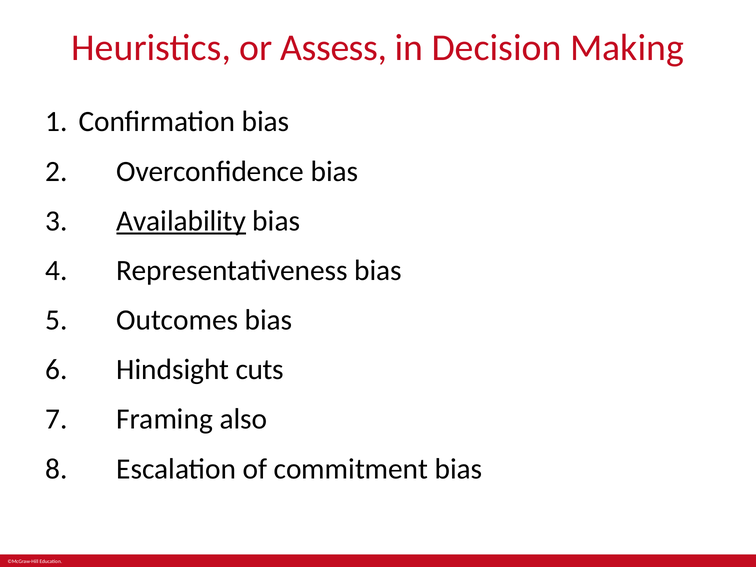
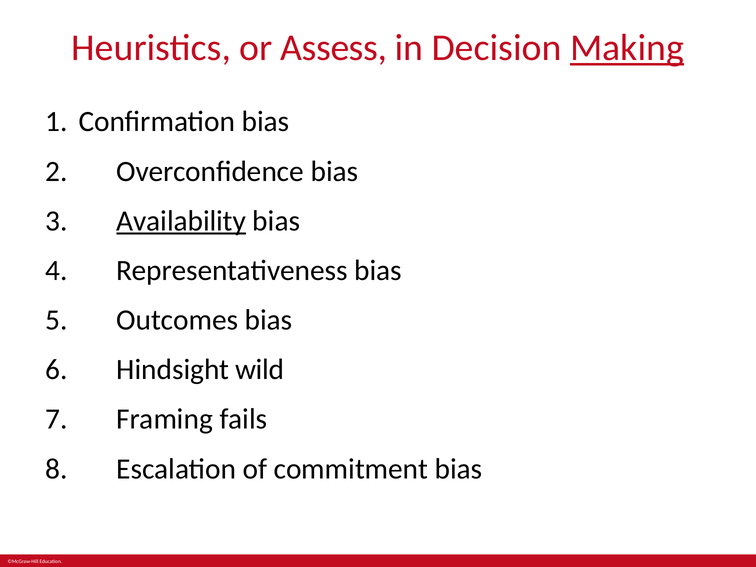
Making underline: none -> present (627, 48)
cuts: cuts -> wild (260, 370)
also: also -> fails (243, 419)
